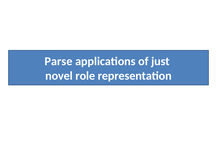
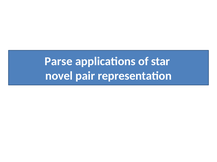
just: just -> star (160, 62)
role: role -> pair (85, 76)
